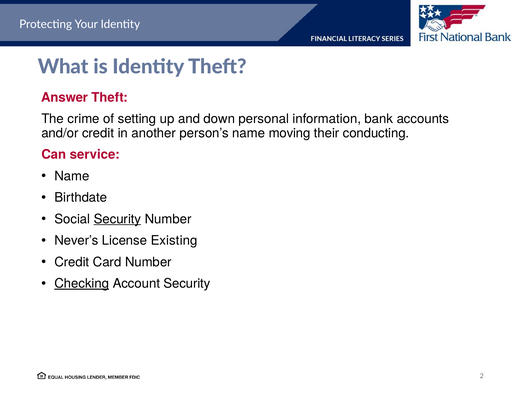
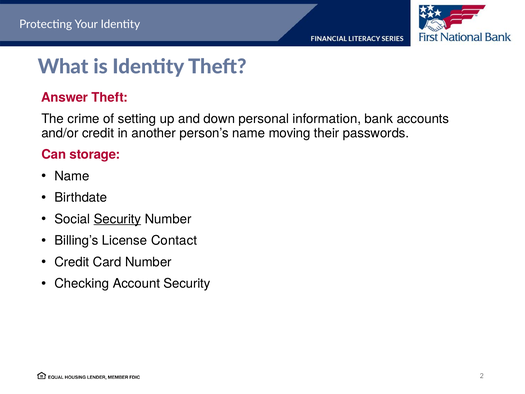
conducting: conducting -> passwords (376, 133)
service: service -> storage (95, 155)
Never’s: Never’s -> Billing’s (76, 240)
Existing: Existing -> Contact (174, 240)
Checking underline: present -> none (82, 283)
